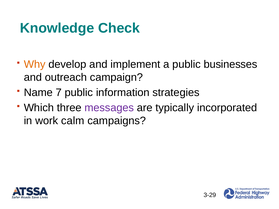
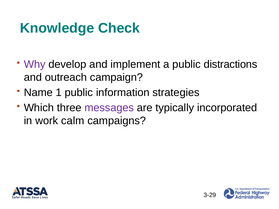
Why colour: orange -> purple (35, 64)
businesses: businesses -> distractions (231, 64)
7: 7 -> 1 (59, 93)
